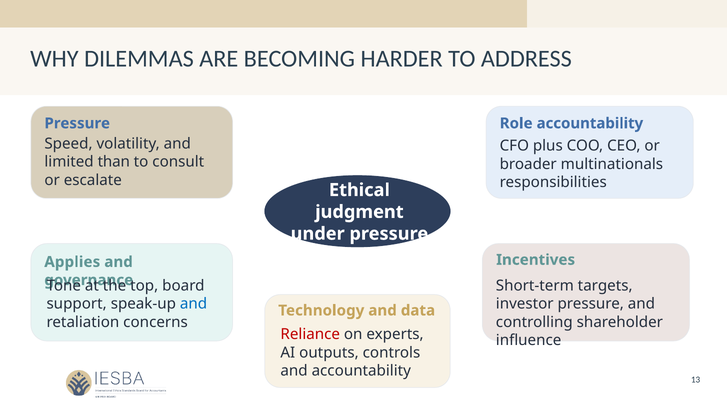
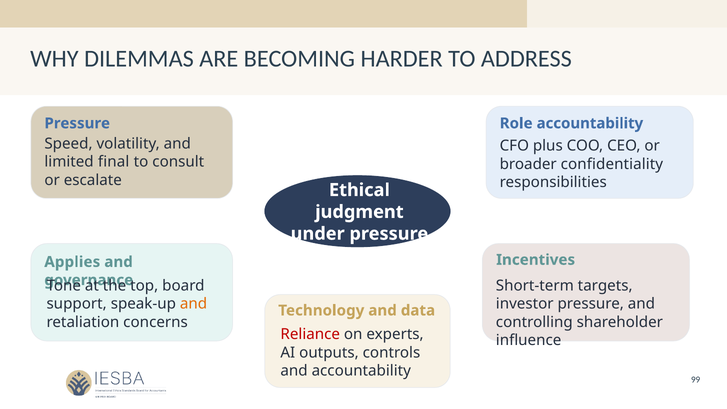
than: than -> final (114, 162)
multinationals: multinationals -> confidentiality (612, 164)
and colour: blue -> orange (194, 304)
13: 13 -> 99 (696, 380)
